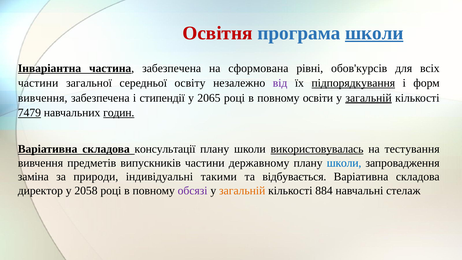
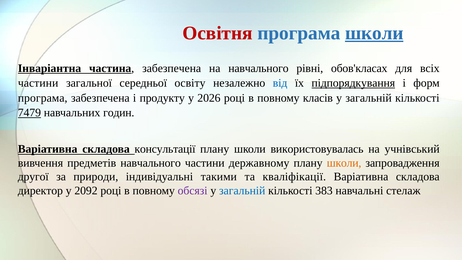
на сформована: сформована -> навчального (258, 68)
обов'курсів: обов'курсів -> обов'класах (359, 68)
від colour: purple -> blue (280, 83)
вивчення: вивчення -> програма (43, 98)
стипендії: стипендії -> продукту (162, 98)
2065: 2065 -> 2026 (209, 98)
освіти: освіти -> класів (318, 98)
загальній underline: present -> none (369, 98)
годин underline: present -> none (119, 113)
використовувалась underline: present -> none (317, 149)
тестування: тестування -> учнівський (412, 149)
предметів випускників: випускників -> навчального (151, 163)
школи colour: blue -> orange (344, 163)
заміна: заміна -> другої (33, 177)
відбувається: відбувається -> кваліфікації (294, 177)
2058: 2058 -> 2092 (86, 191)
загальній colour: orange -> blue (242, 191)
884: 884 -> 383 (324, 191)
